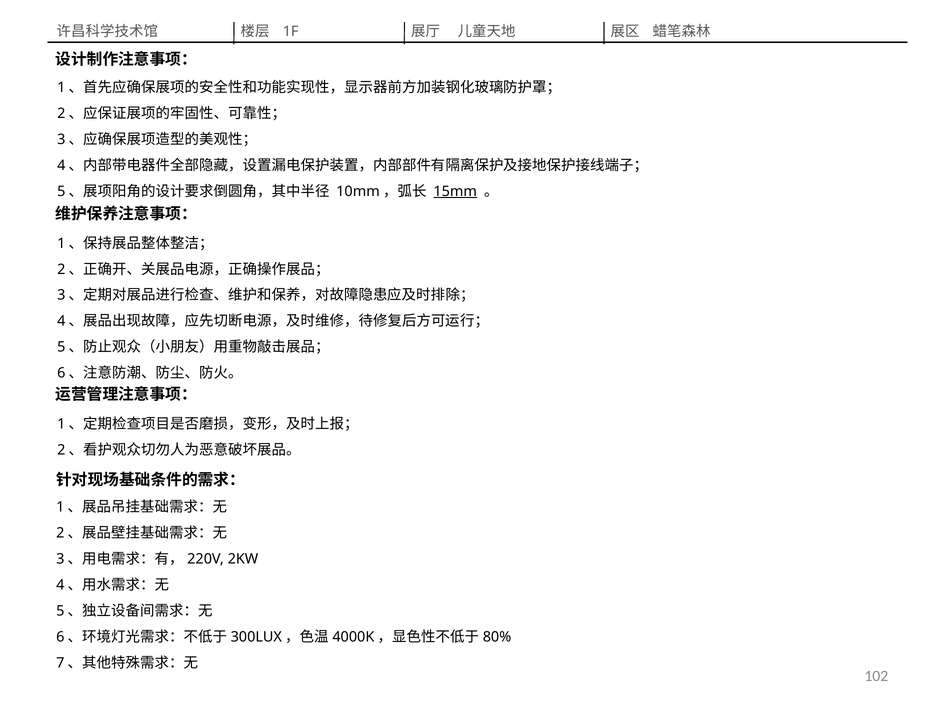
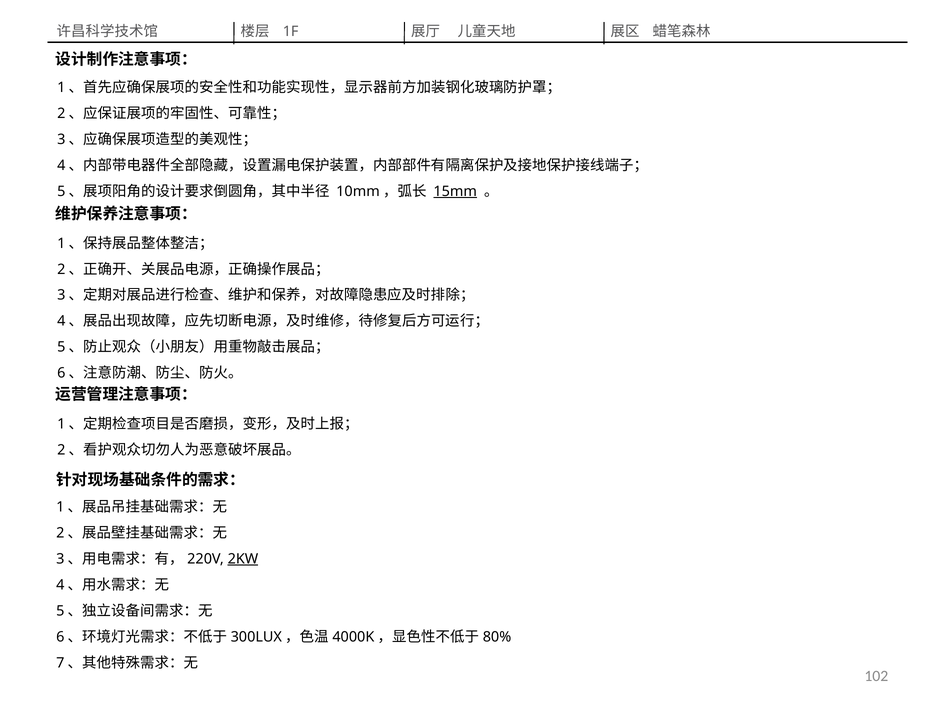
2KW underline: none -> present (243, 560)
